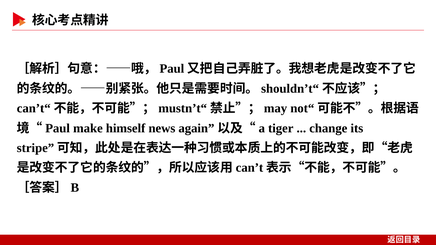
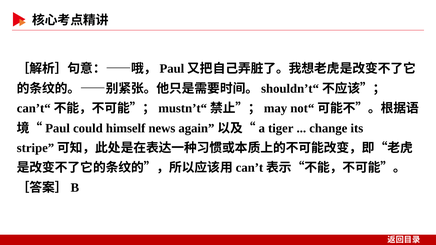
make: make -> could (88, 128)
